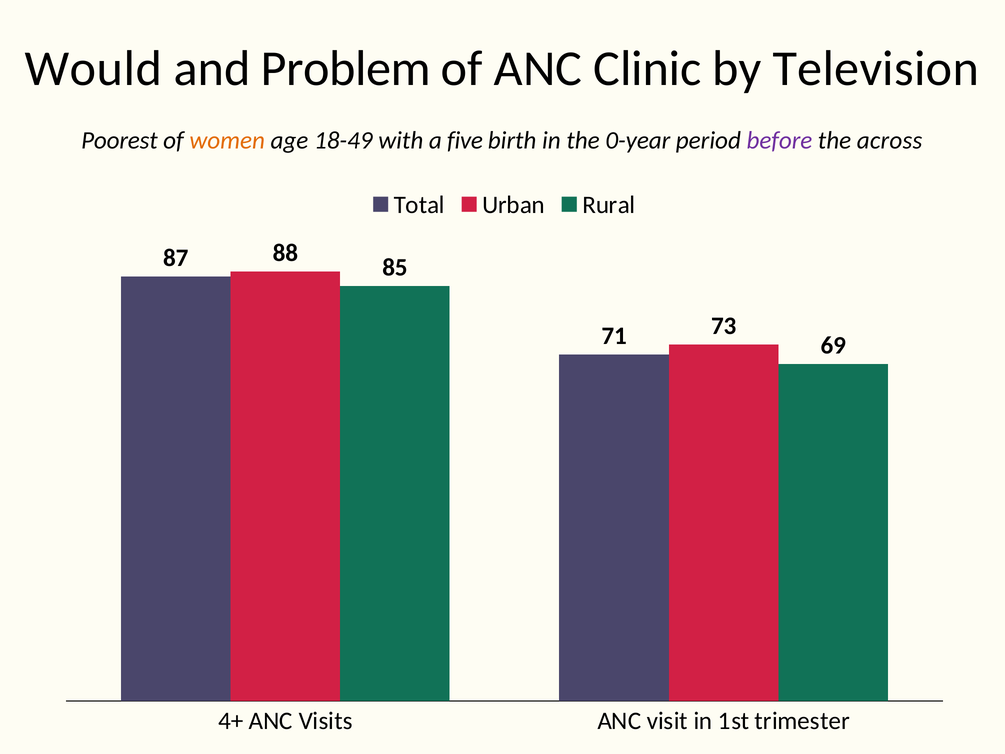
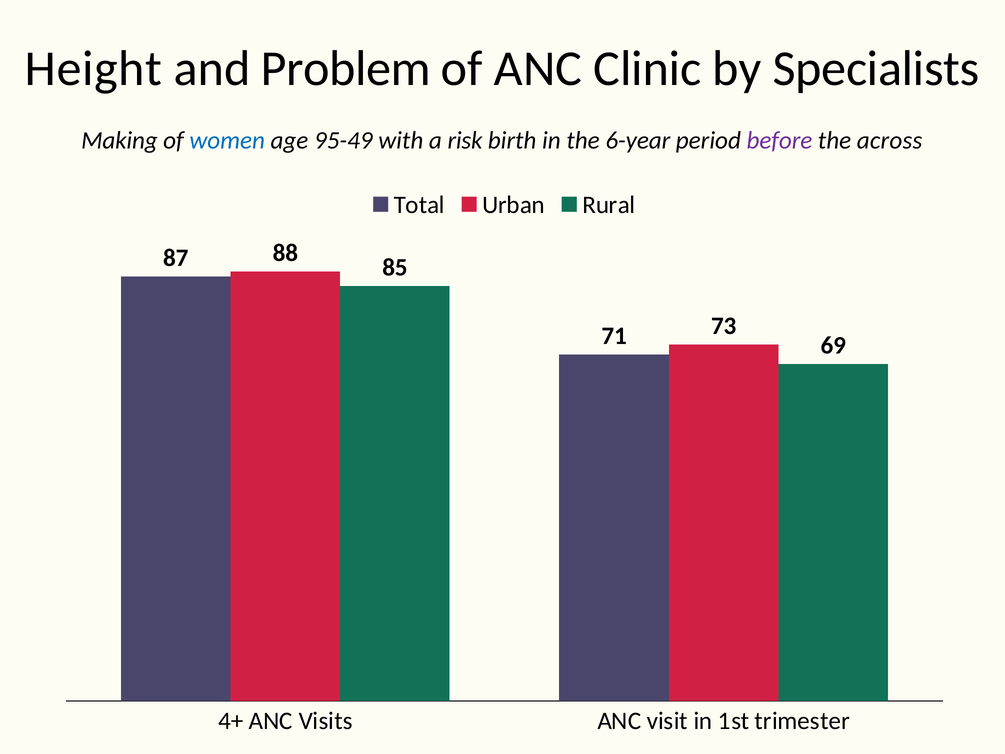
Would: Would -> Height (93, 69)
Television: Television -> Specialists (876, 69)
Poorest: Poorest -> Making (119, 141)
women colour: orange -> blue (227, 141)
18-49: 18-49 -> 95-49 (343, 141)
five: five -> risk (465, 141)
0-year: 0-year -> 6-year (638, 141)
